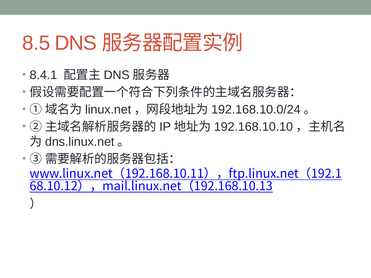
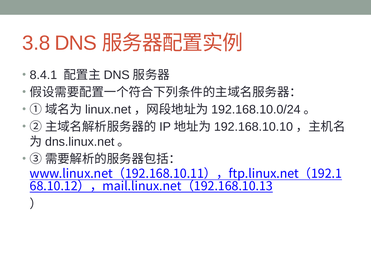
8.5: 8.5 -> 3.8 (36, 43)
